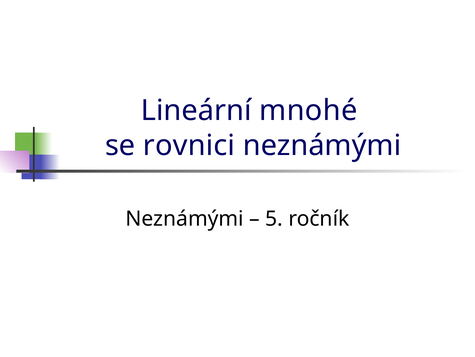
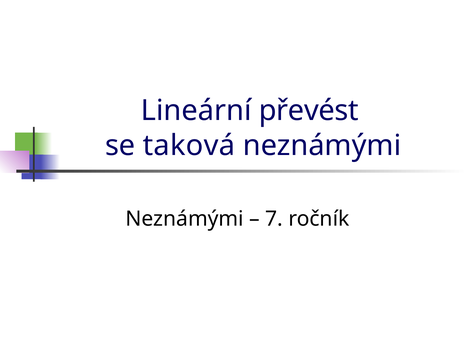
mnohé: mnohé -> převést (309, 110)
rovnici: rovnici -> taková (189, 145)
5: 5 -> 7 (274, 218)
